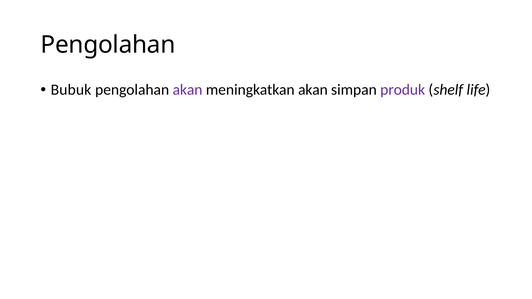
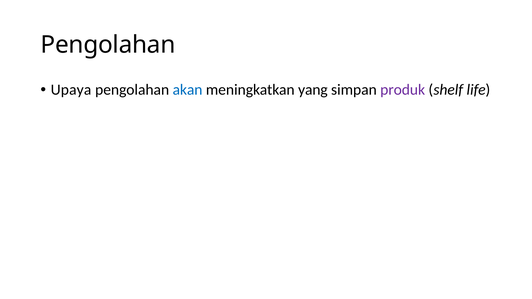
Bubuk: Bubuk -> Upaya (71, 90)
akan colour: purple -> blue (188, 90)
meningkatkan akan: akan -> yang (313, 90)
